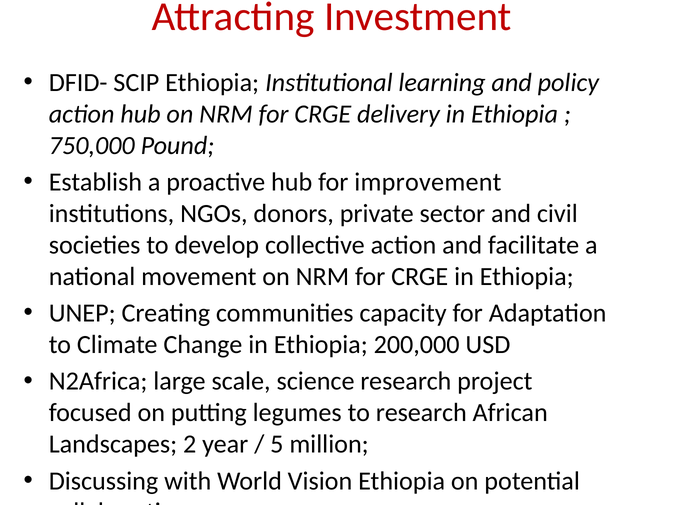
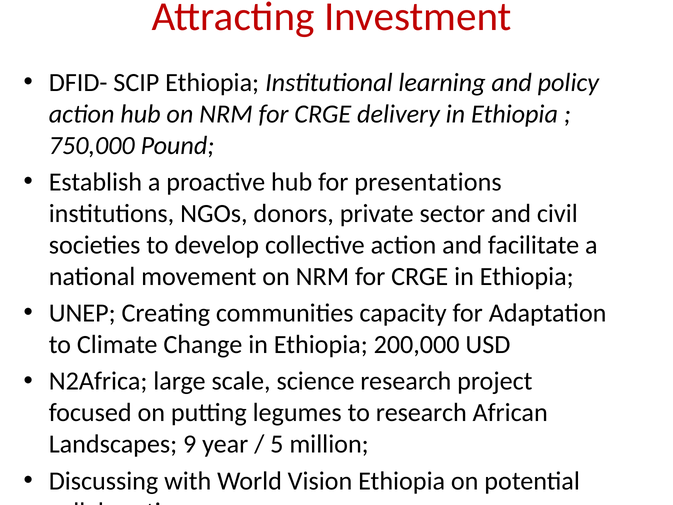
improvement: improvement -> presentations (428, 182)
2: 2 -> 9 (190, 444)
